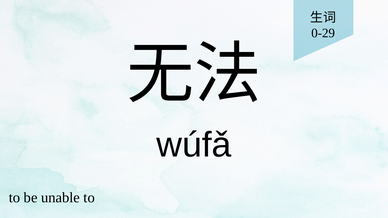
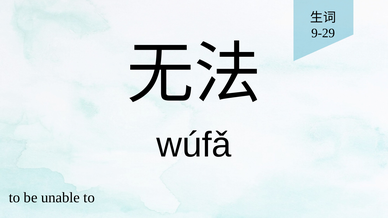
0-29: 0-29 -> 9-29 (323, 33)
